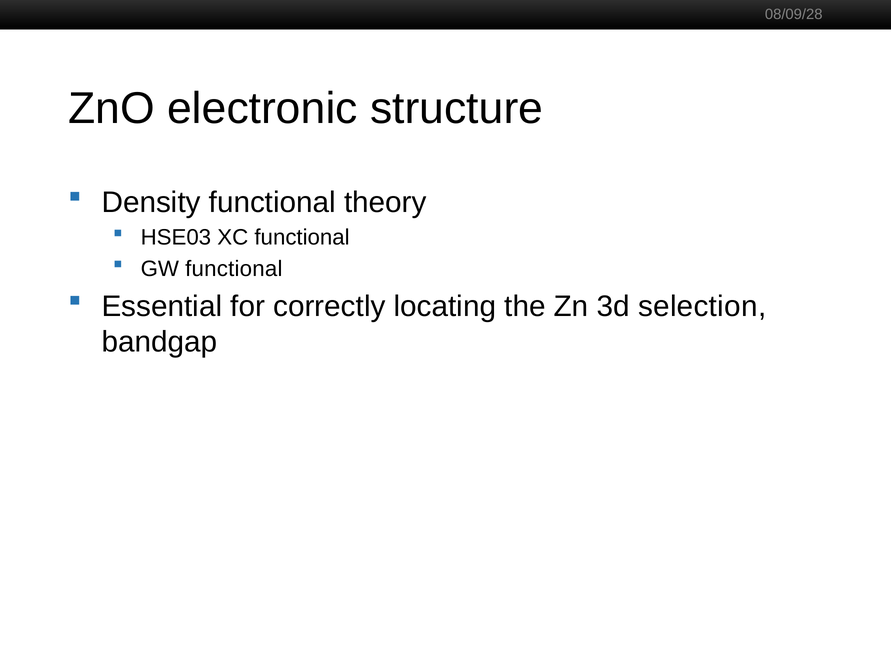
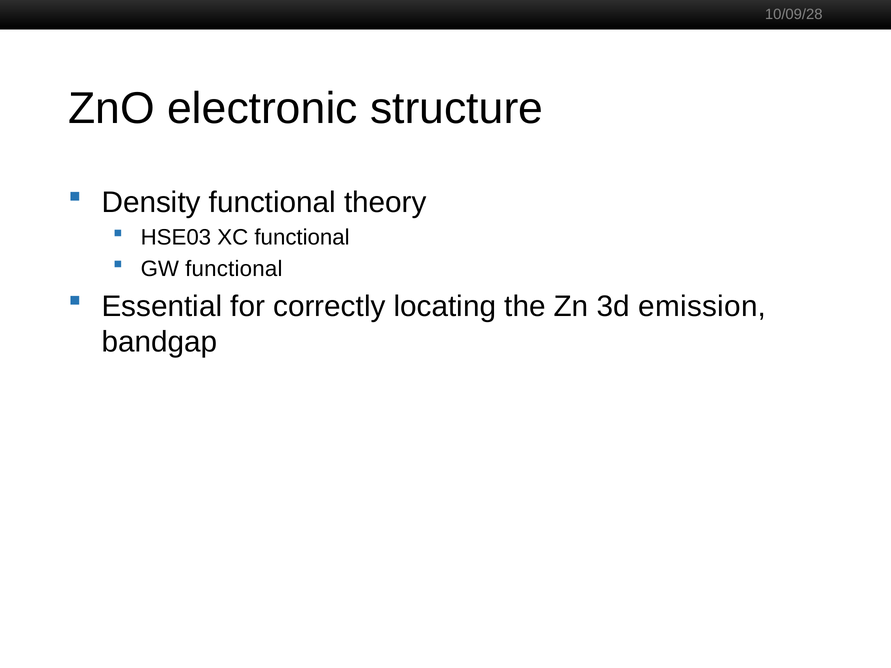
08/09/28: 08/09/28 -> 10/09/28 (794, 14)
selection: selection -> emission (702, 307)
